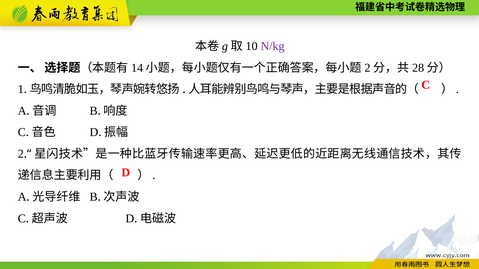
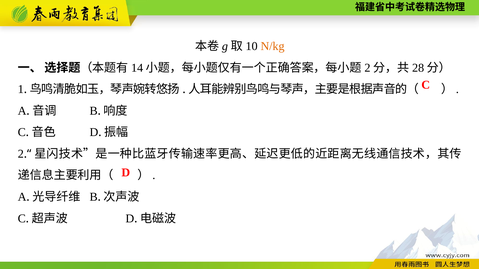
N/kg colour: purple -> orange (273, 46)
